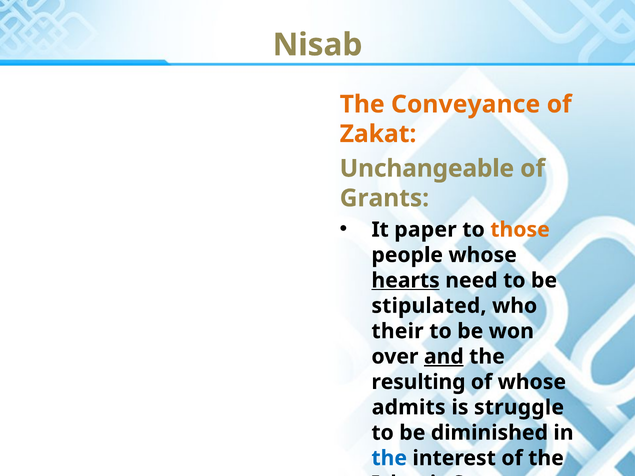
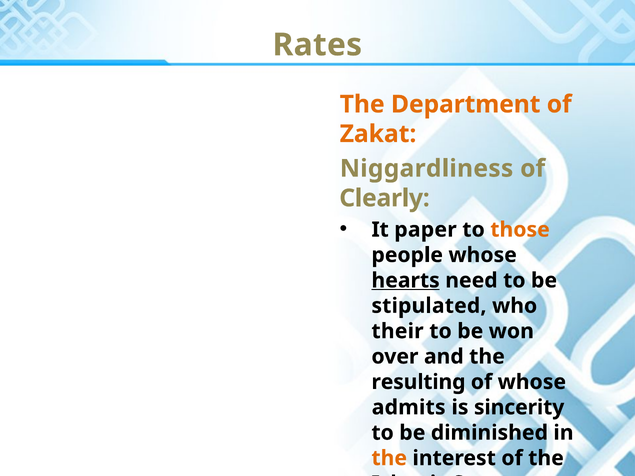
Nisab: Nisab -> Rates (317, 45)
Conveyance: Conveyance -> Department (466, 104)
Unchangeable: Unchangeable -> Niggardliness (427, 169)
Grants: Grants -> Clearly (385, 198)
and underline: present -> none (444, 357)
struggle: struggle -> sincerity (519, 408)
the colour: blue -> orange (389, 458)
